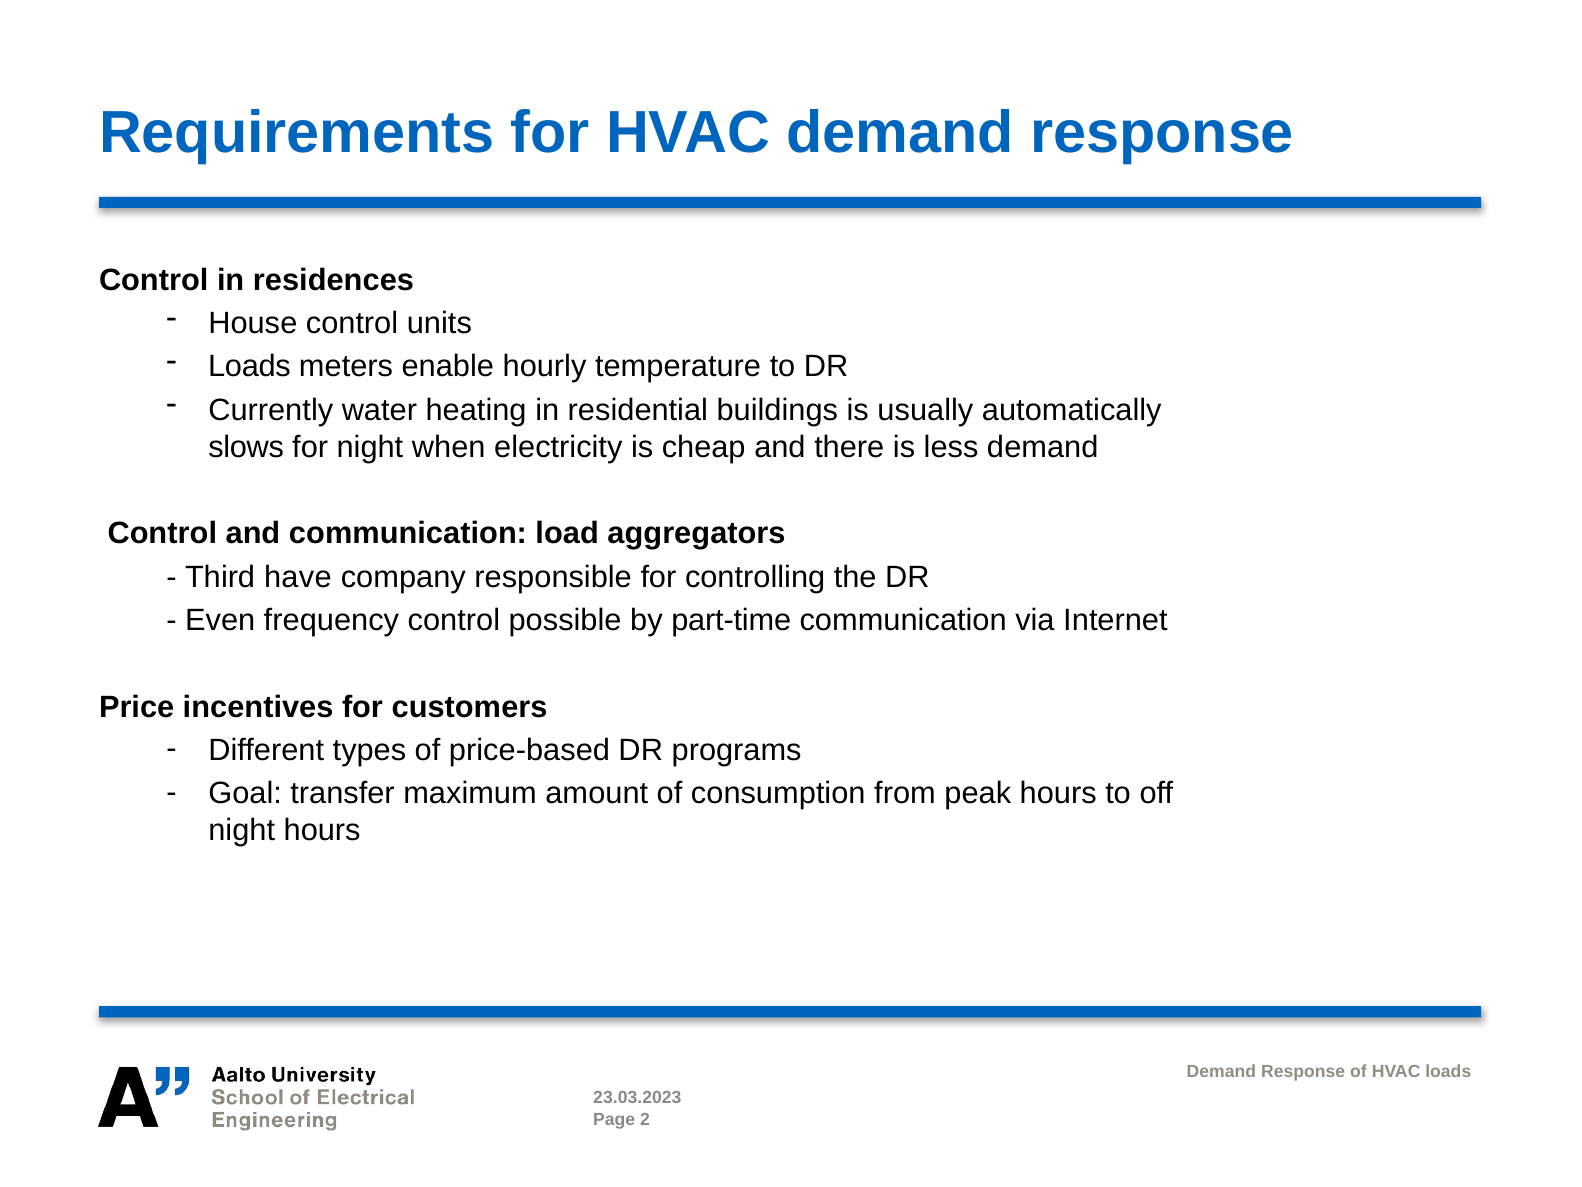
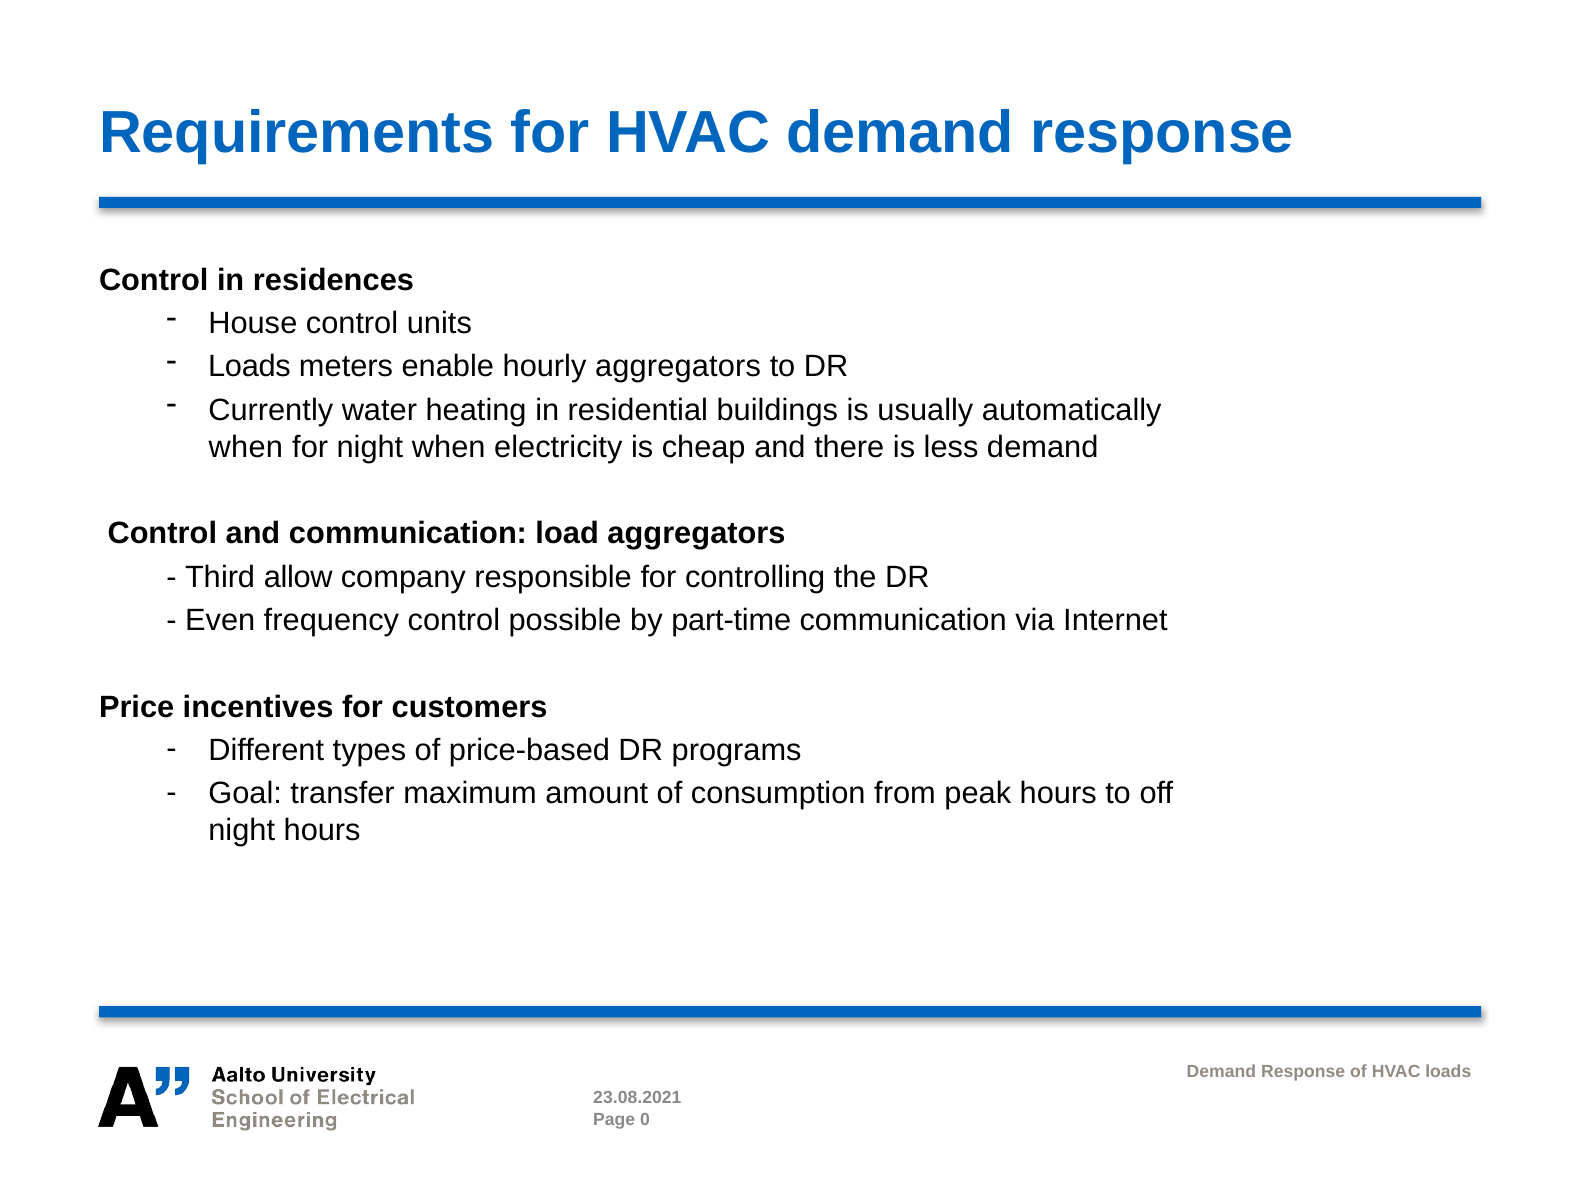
hourly temperature: temperature -> aggregators (678, 367)
slows: slows -> when (246, 447)
have: have -> allow (298, 577)
23.03.2023: 23.03.2023 -> 23.08.2021 (637, 1097)
2: 2 -> 0 (645, 1119)
